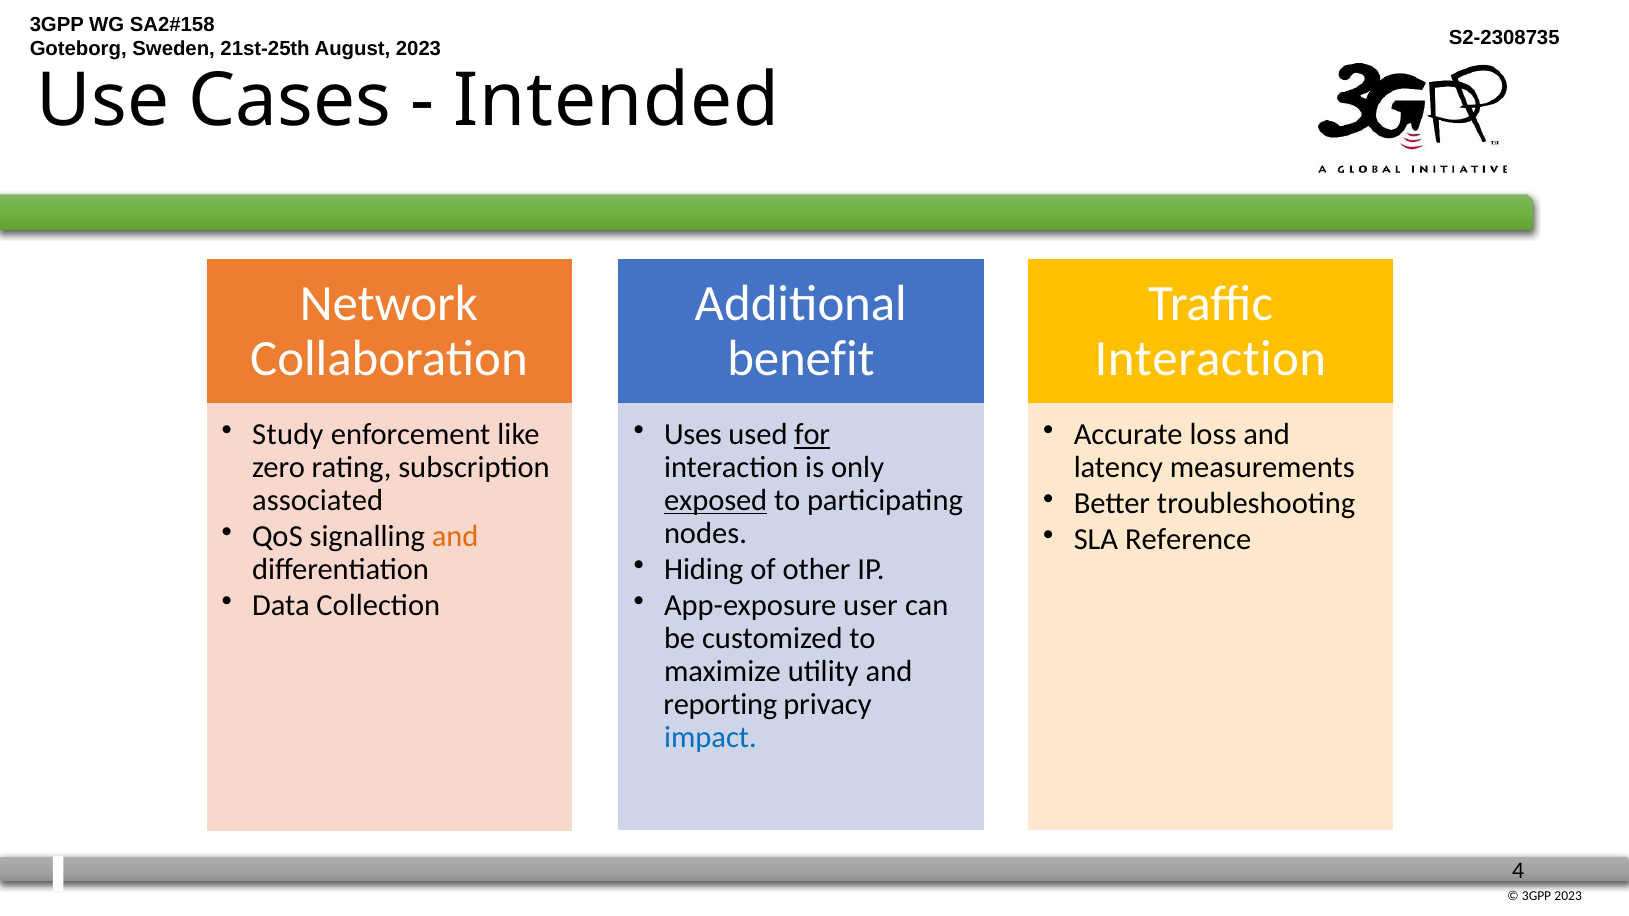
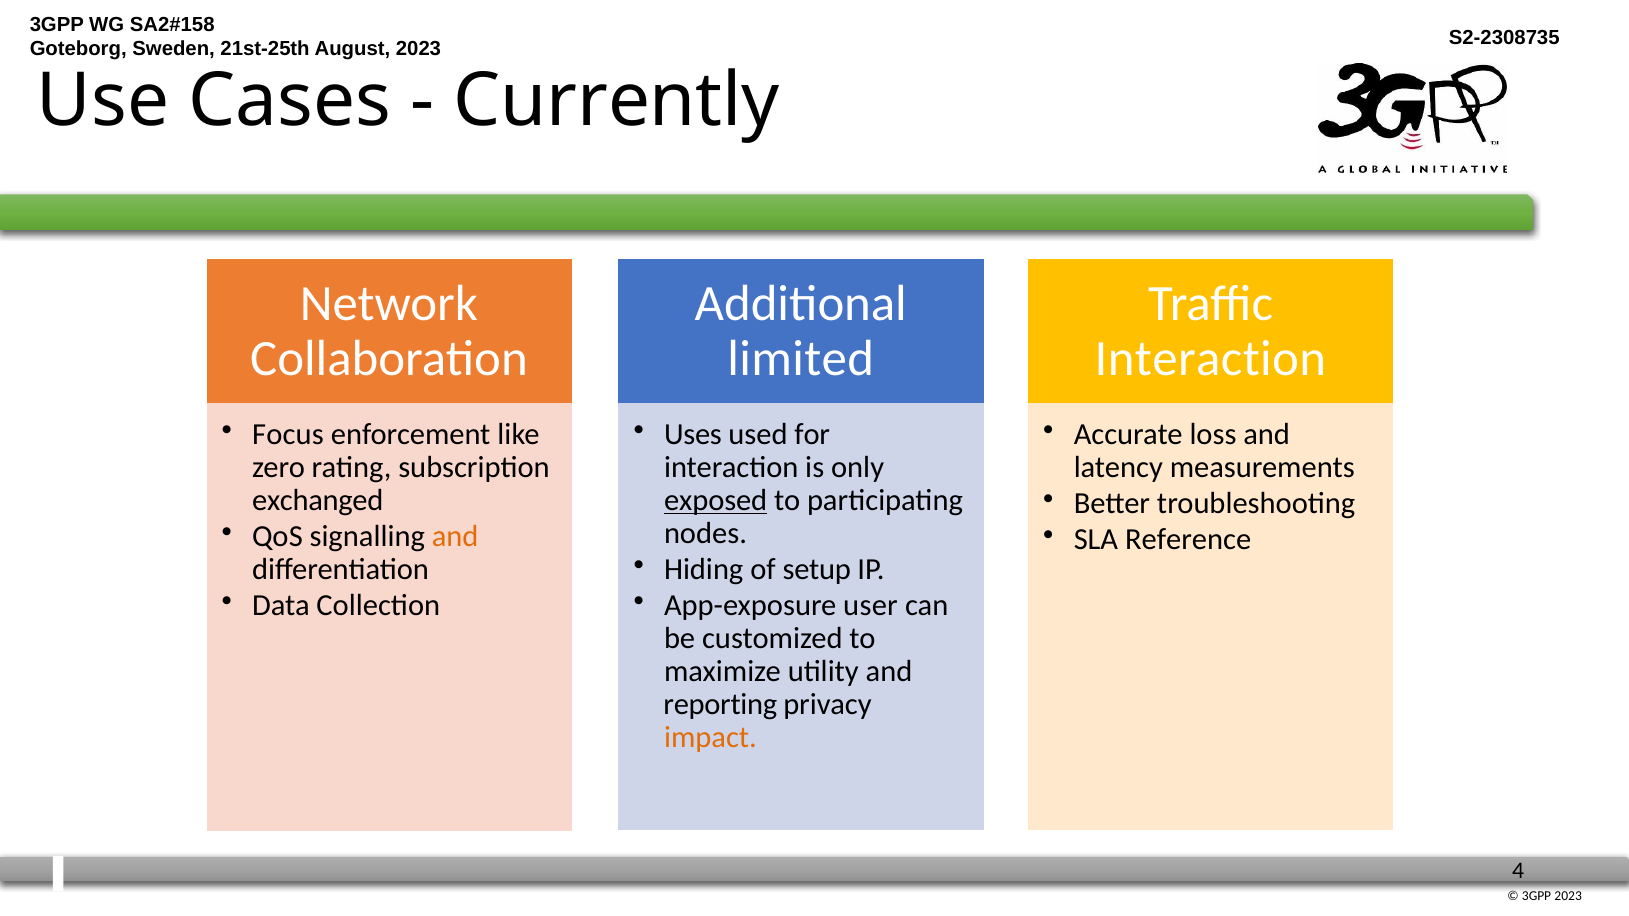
Intended: Intended -> Currently (617, 101)
benefit: benefit -> limited (801, 359)
for underline: present -> none (812, 435)
Study: Study -> Focus (288, 435)
associated: associated -> exchanged (318, 501)
other: other -> setup (817, 570)
impact colour: blue -> orange (710, 738)
